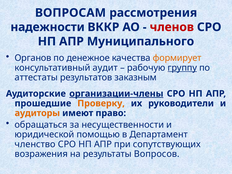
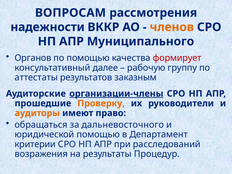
членов colour: red -> orange (172, 27)
по денежное: денежное -> помощью (88, 58)
формирует colour: orange -> red (177, 58)
аудит: аудит -> далее (105, 68)
группу underline: present -> none (182, 68)
несущественности: несущественности -> дальневосточного (123, 125)
членство: членство -> критерии (35, 144)
сопутствующих: сопутствующих -> расследований (167, 144)
Вопросов: Вопросов -> Процедур (157, 154)
